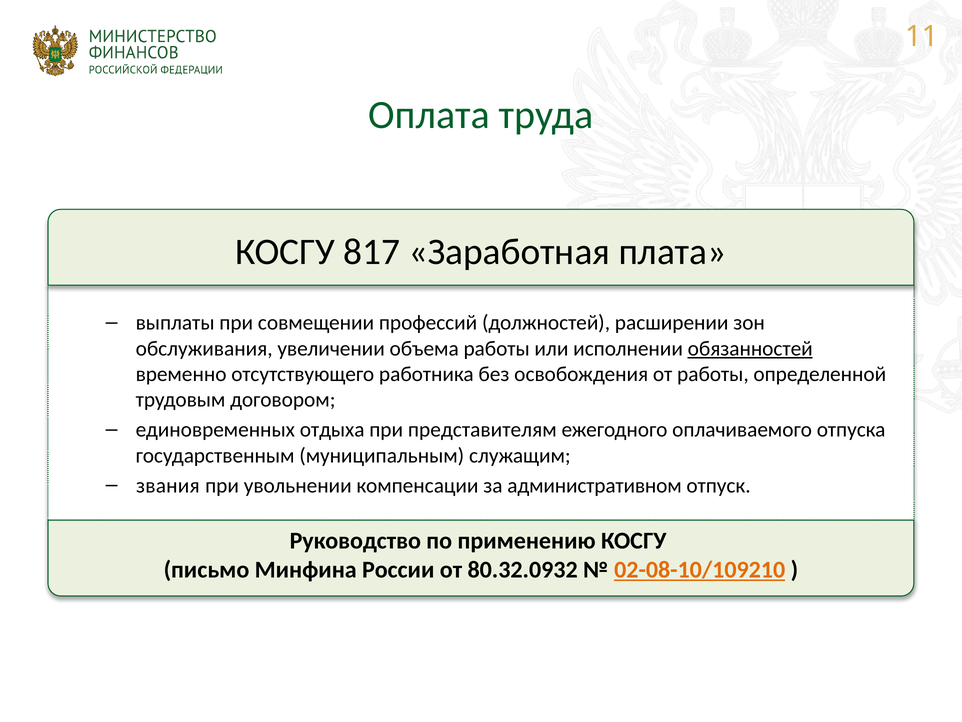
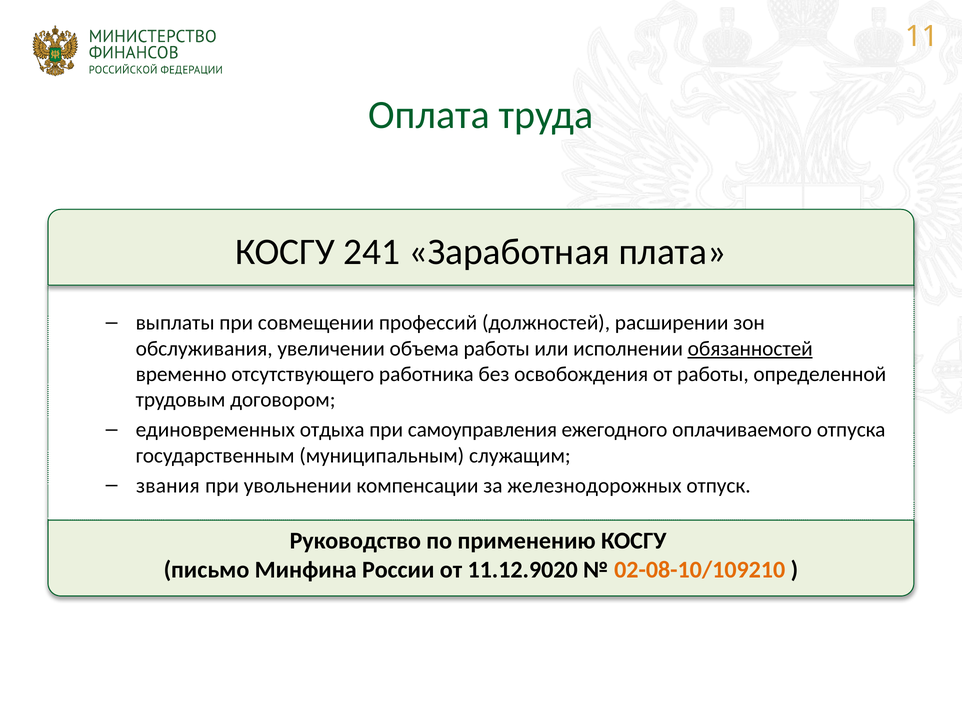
817: 817 -> 241 (372, 252)
представителям: представителям -> самоуправления (482, 430)
административном: административном -> железнодорожных (594, 485)
80.32.0932: 80.32.0932 -> 11.12.9020 (523, 570)
02-08-10/109210 underline: present -> none (700, 570)
